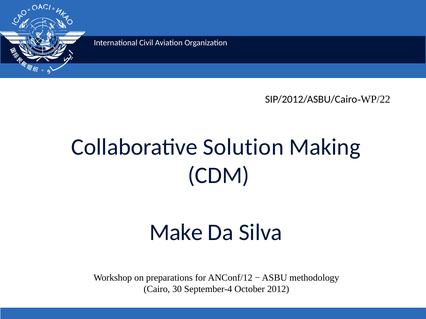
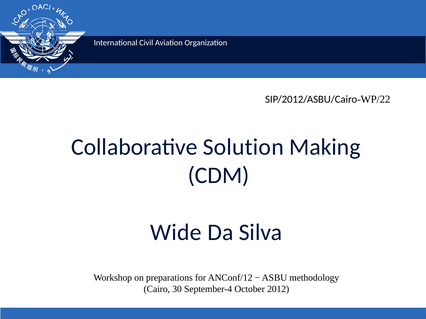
Make: Make -> Wide (176, 233)
